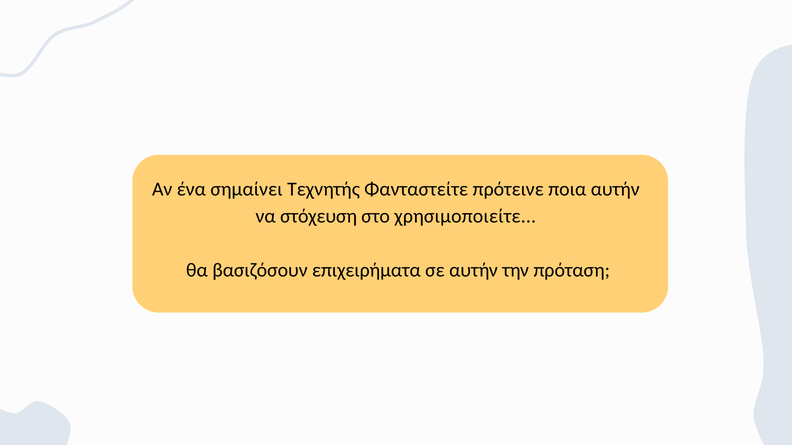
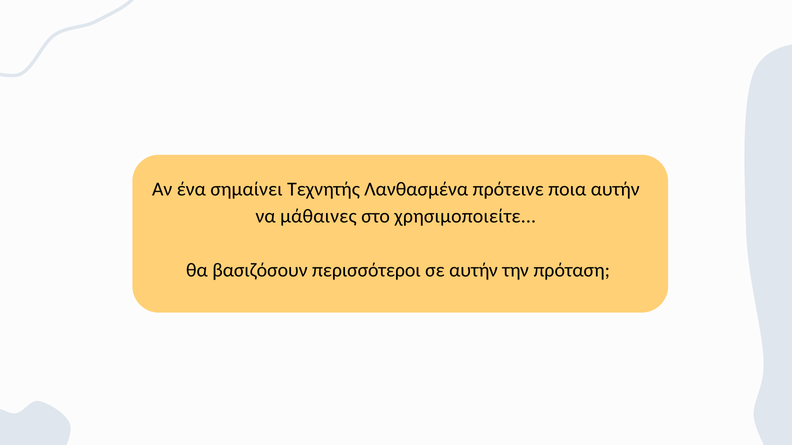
Φανταστείτε: Φανταστείτε -> Λανθασμένα (416, 189)
στόχευση: στόχευση -> μάθαινες (318, 217)
επιχειρήματα: επιχειρήματα -> περισσότεροι (366, 271)
